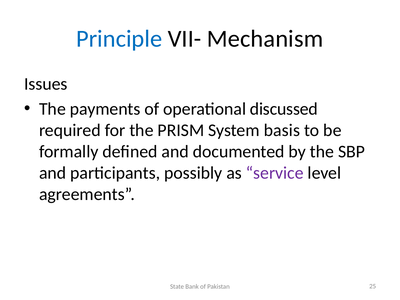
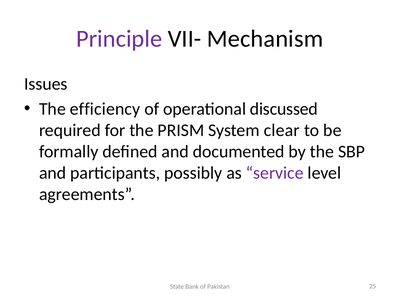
Principle colour: blue -> purple (119, 39)
payments: payments -> efficiency (105, 109)
basis: basis -> clear (282, 130)
